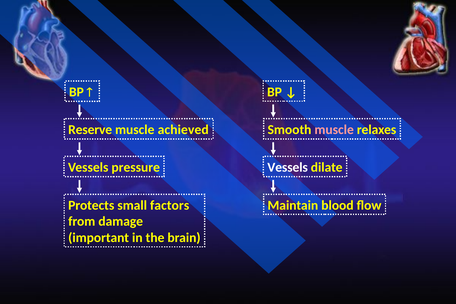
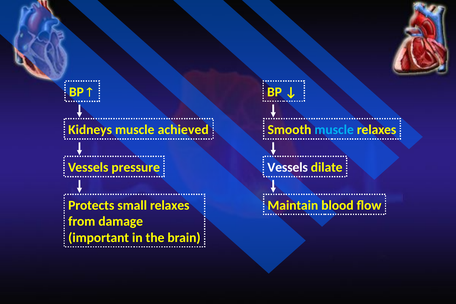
Reserve: Reserve -> Kidneys (90, 130)
muscle colour: pink -> light blue (334, 130)
small factors: factors -> relaxes (170, 205)
